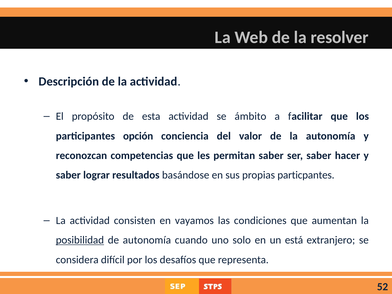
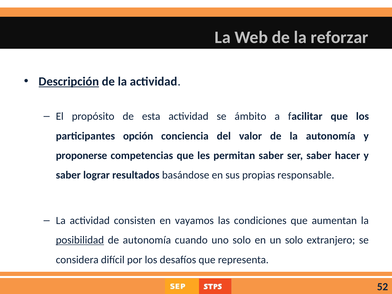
resolver: resolver -> reforzar (340, 37)
Descripción underline: none -> present (69, 81)
reconozcan: reconozcan -> proponerse (81, 156)
particpantes: particpantes -> responsable (306, 175)
un está: está -> solo (294, 240)
